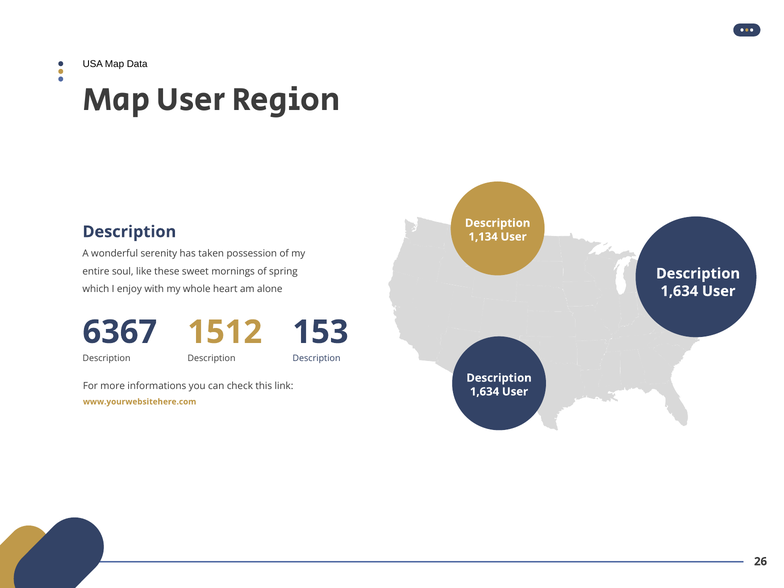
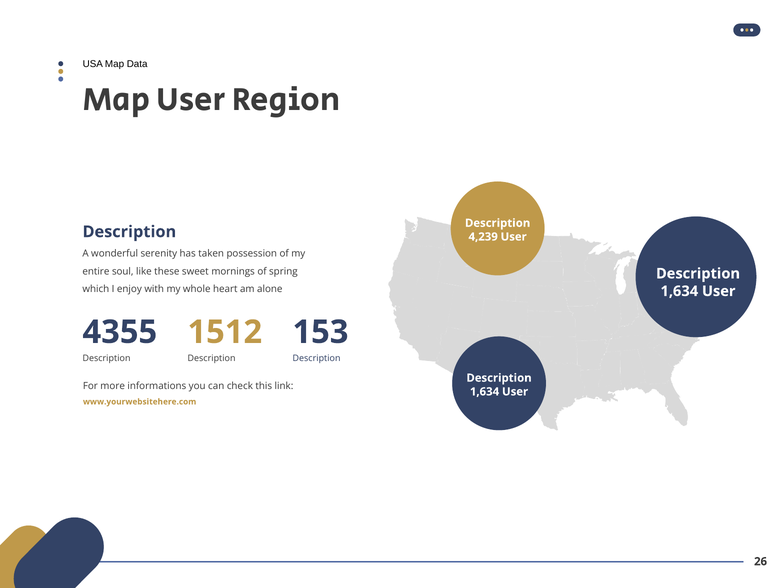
1,134: 1,134 -> 4,239 (483, 237)
6367: 6367 -> 4355 (120, 332)
